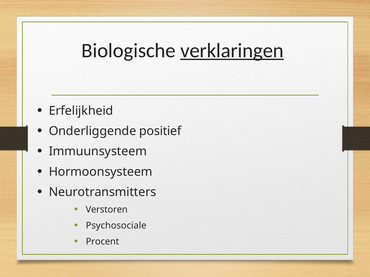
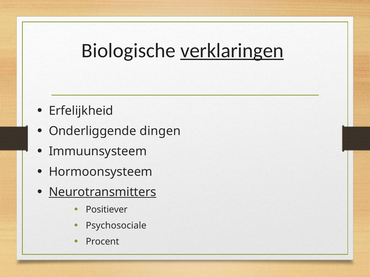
positief: positief -> dingen (160, 131)
Neurotransmitters underline: none -> present (103, 192)
Verstoren: Verstoren -> Positiever (107, 210)
